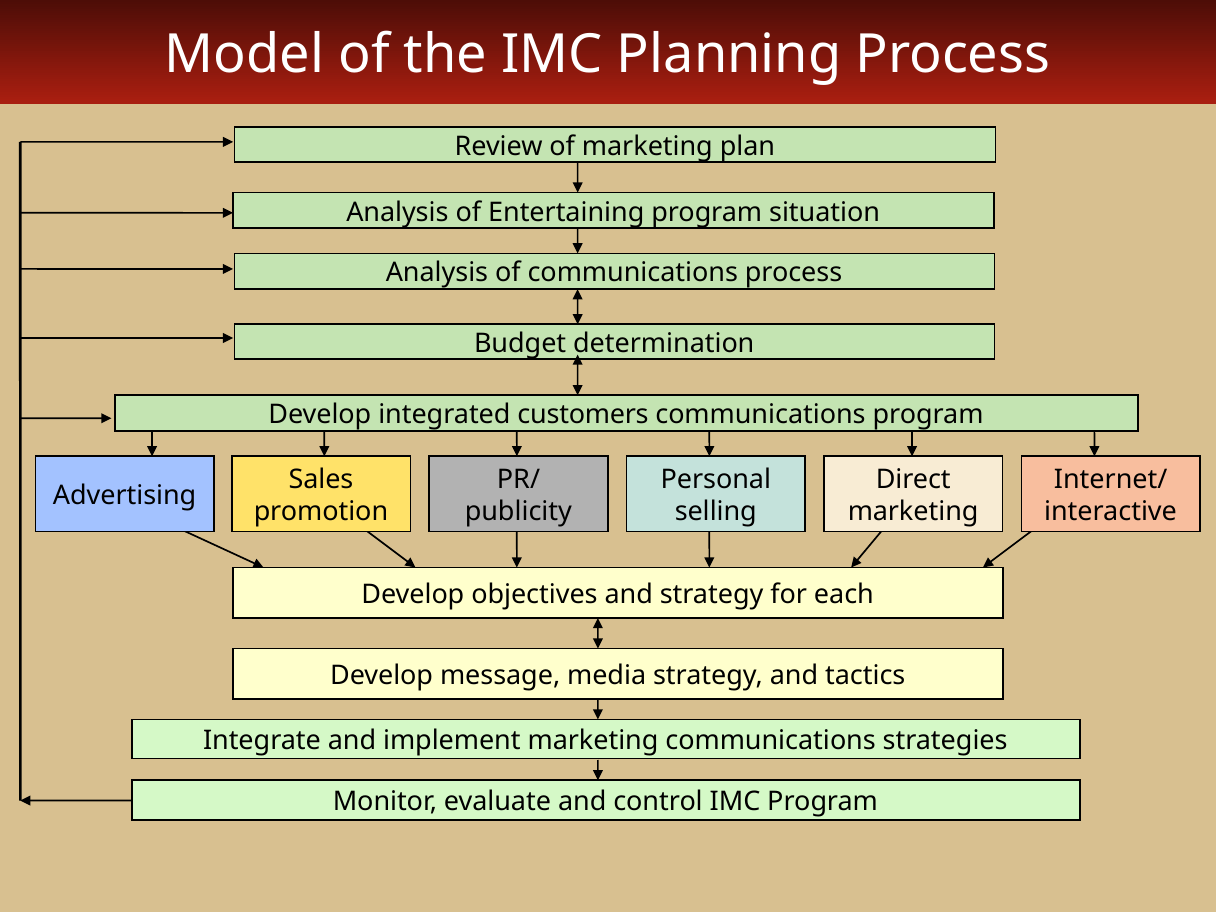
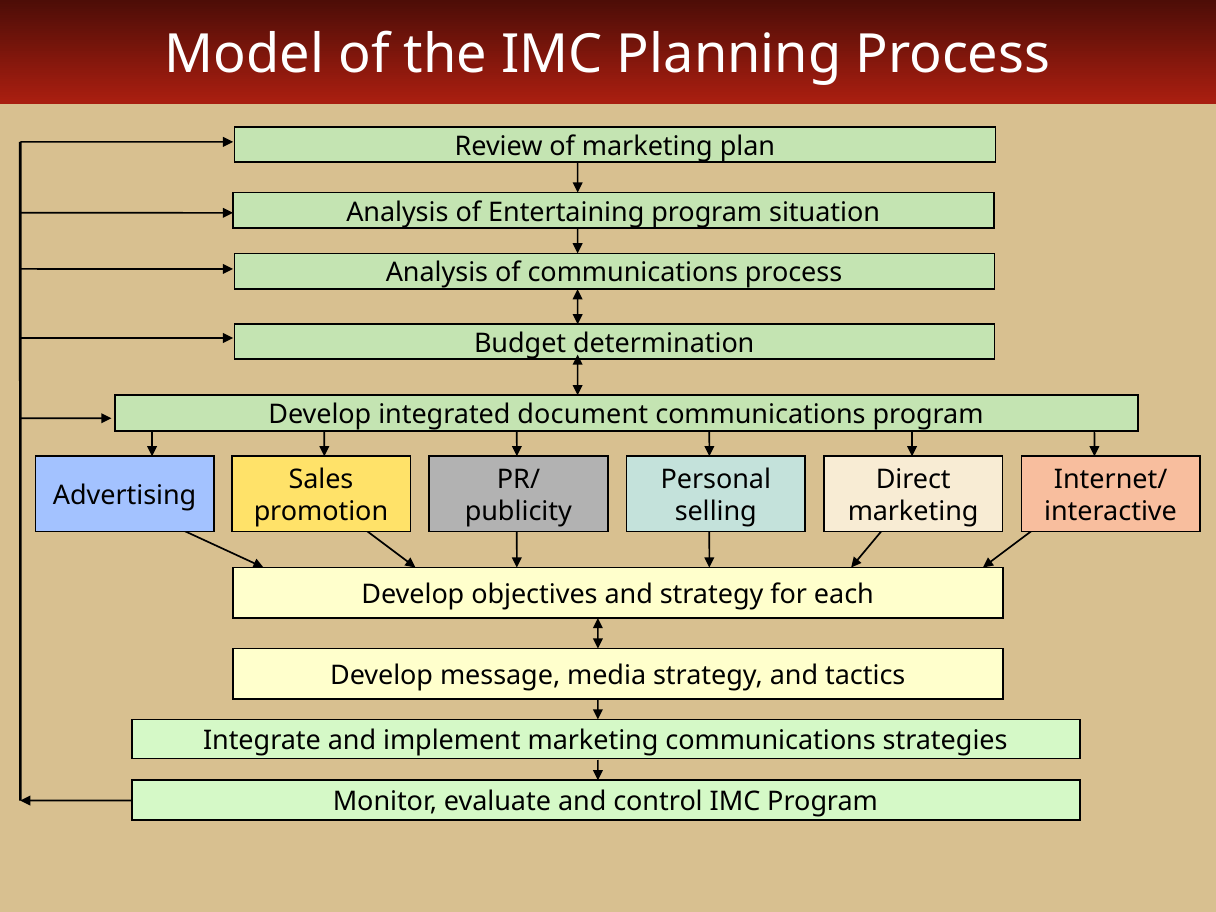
customers: customers -> document (583, 415)
